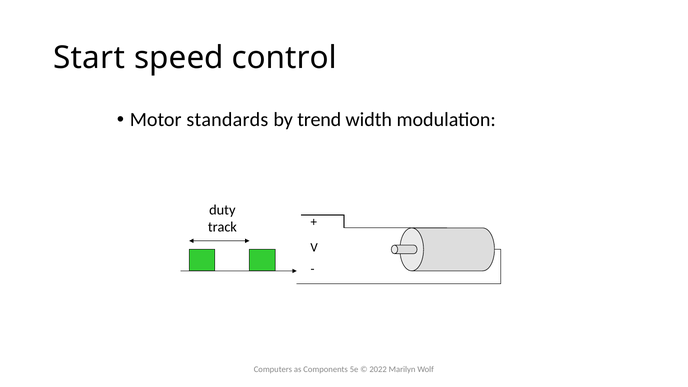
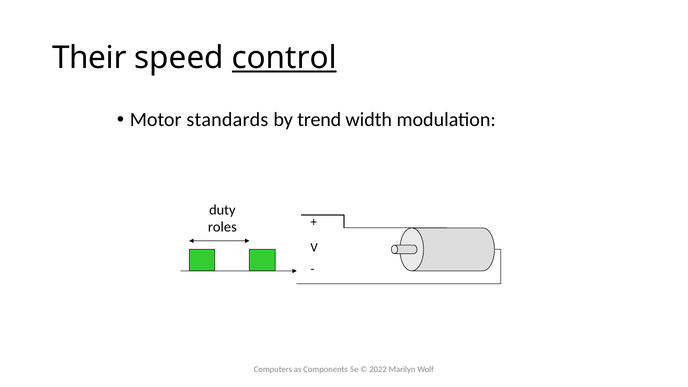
Start: Start -> Their (89, 58)
control underline: none -> present (284, 58)
track: track -> roles (222, 227)
